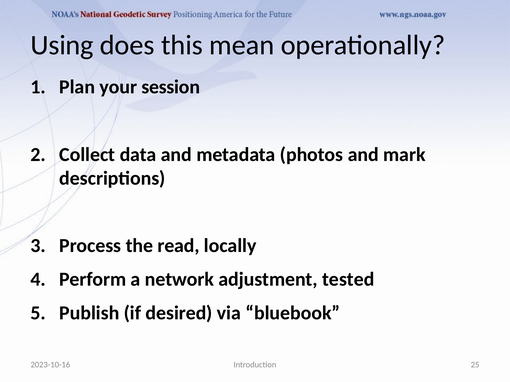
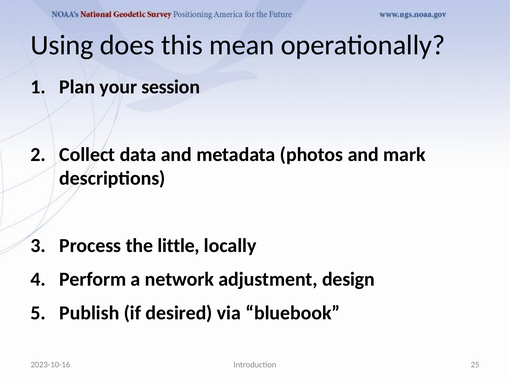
read: read -> little (179, 246)
tested: tested -> design (348, 280)
